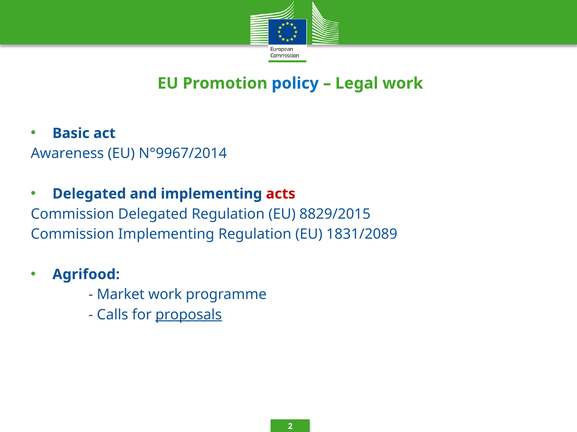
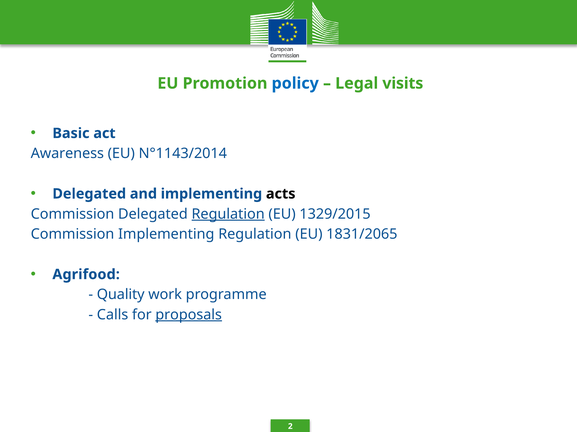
Legal work: work -> visits (403, 83)
N°9967/2014: N°9967/2014 -> N°1143/2014 (183, 154)
acts colour: red -> black (281, 194)
Regulation underline: none -> present (228, 214)
8829/2015: 8829/2015 -> 1329/2015 (335, 214)
1831/2089: 1831/2089 -> 1831/2065 (362, 234)
Market: Market -> Quality (121, 295)
